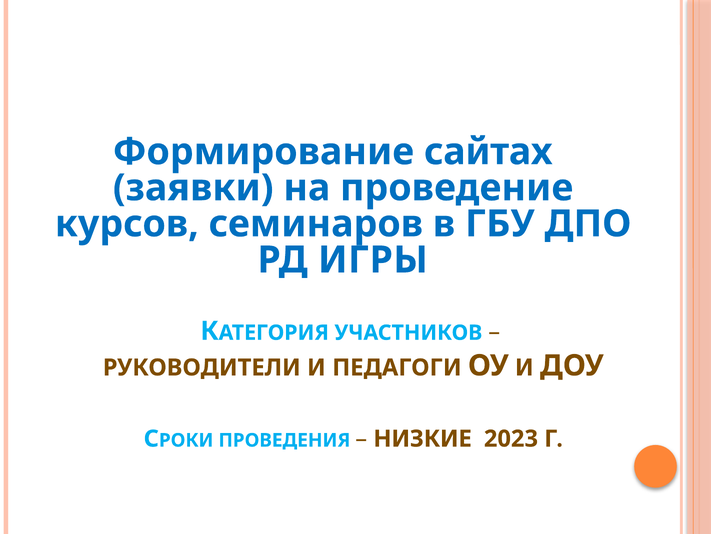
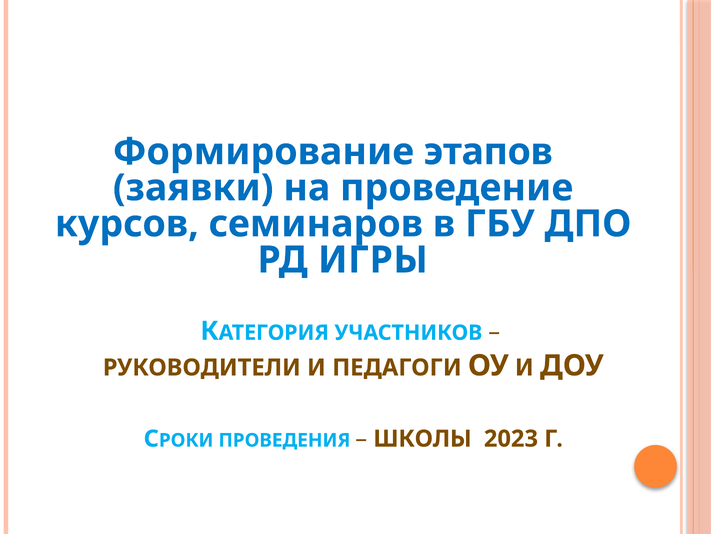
сайтах: сайтах -> этапов (488, 152)
НИЗКИЕ: НИЗКИЕ -> ШКОЛЫ (423, 438)
